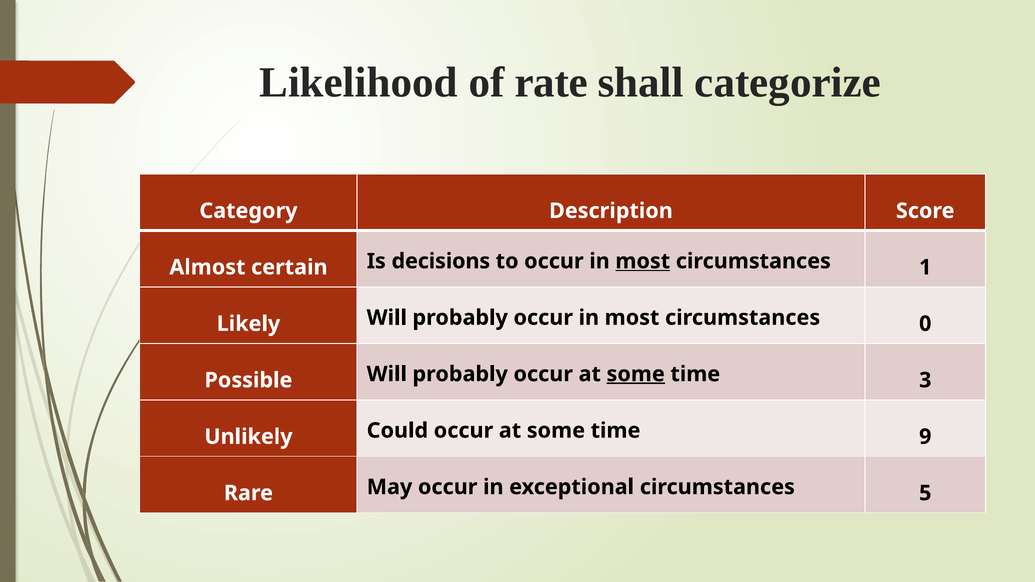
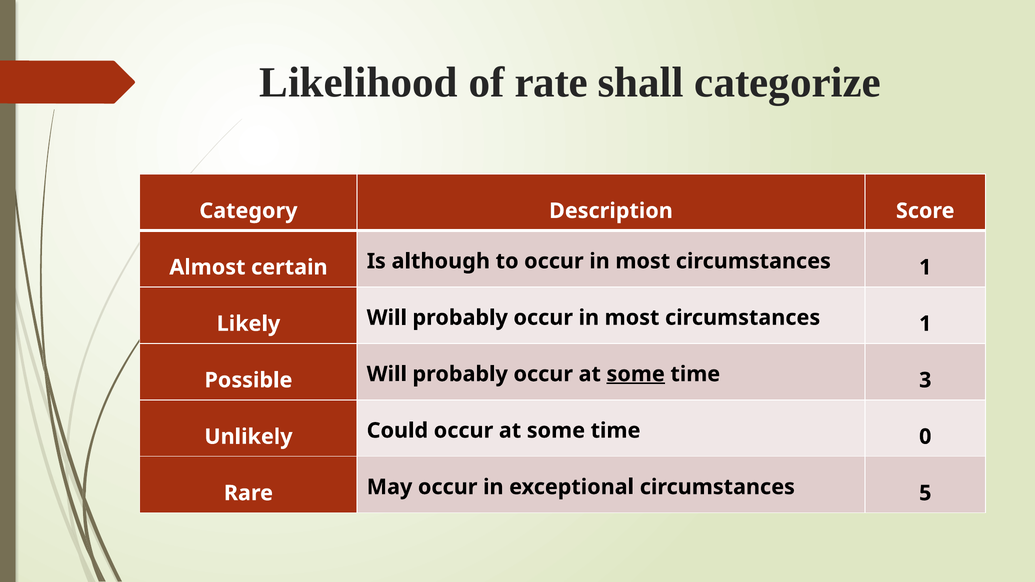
decisions: decisions -> although (441, 261)
most underline: present -> none (643, 261)
0: 0 -> 1 (925, 324)
9: 9 -> 0 (925, 437)
